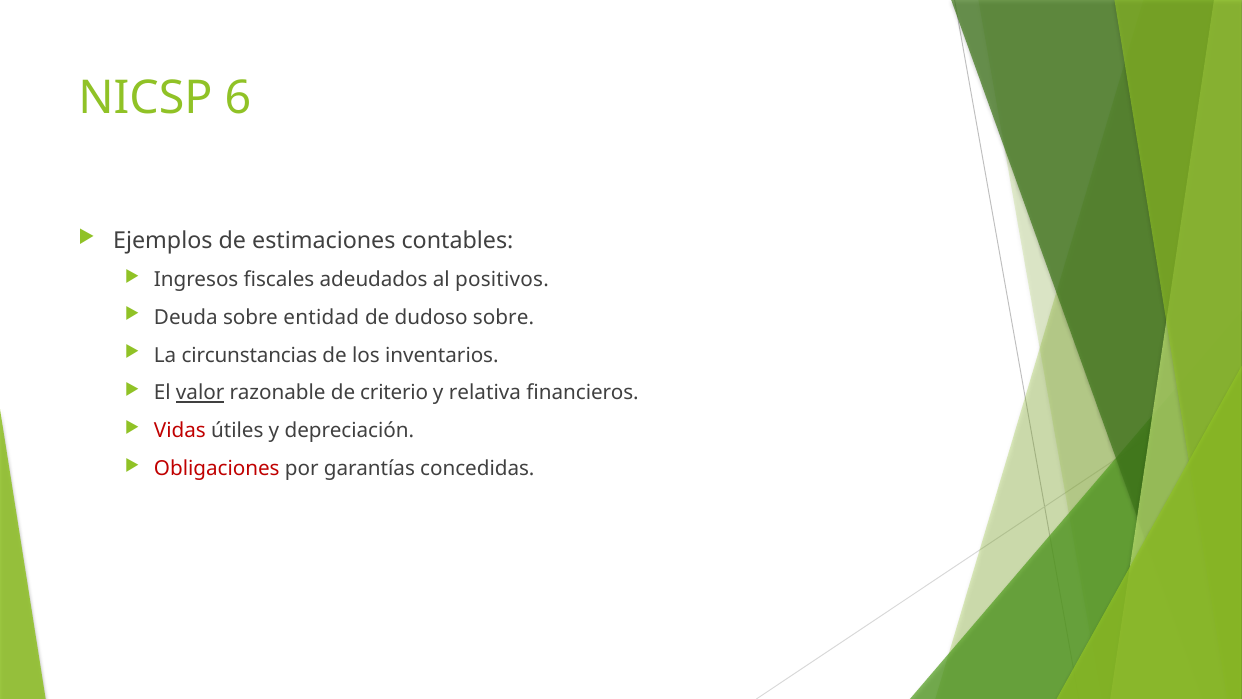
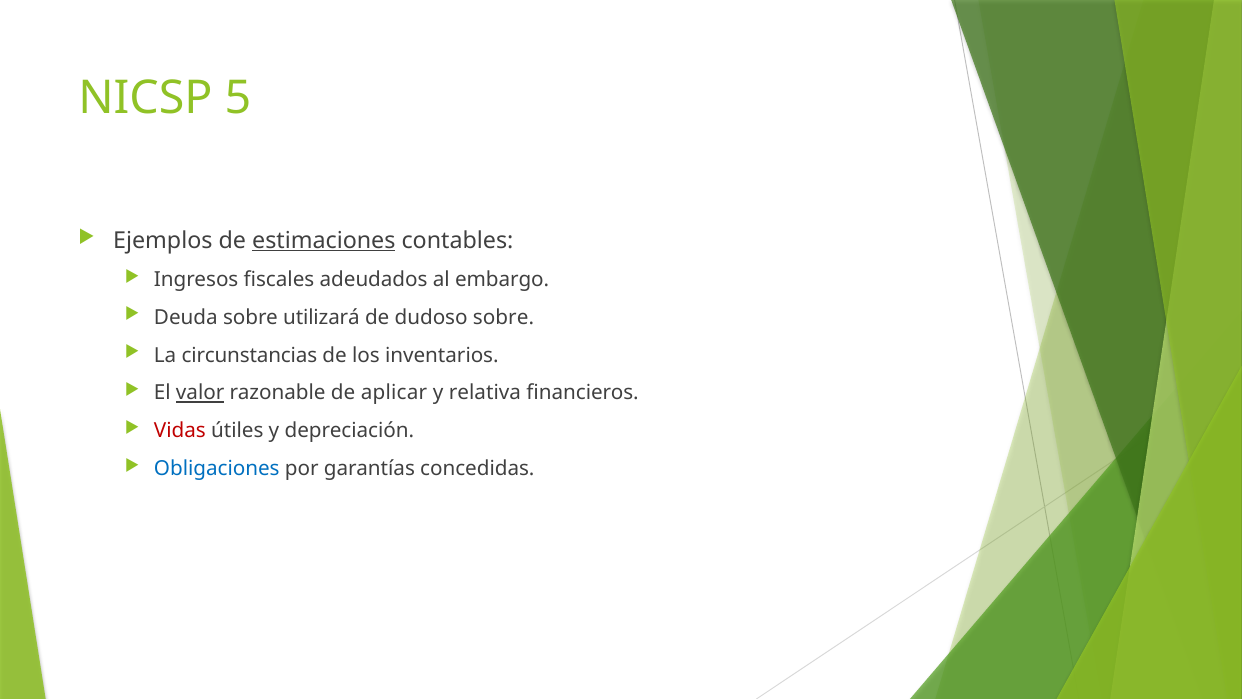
6: 6 -> 5 (238, 98)
estimaciones underline: none -> present (324, 240)
positivos: positivos -> embargo (502, 280)
entidad: entidad -> utilizará (321, 317)
criterio: criterio -> aplicar (394, 393)
Obligaciones colour: red -> blue (217, 468)
